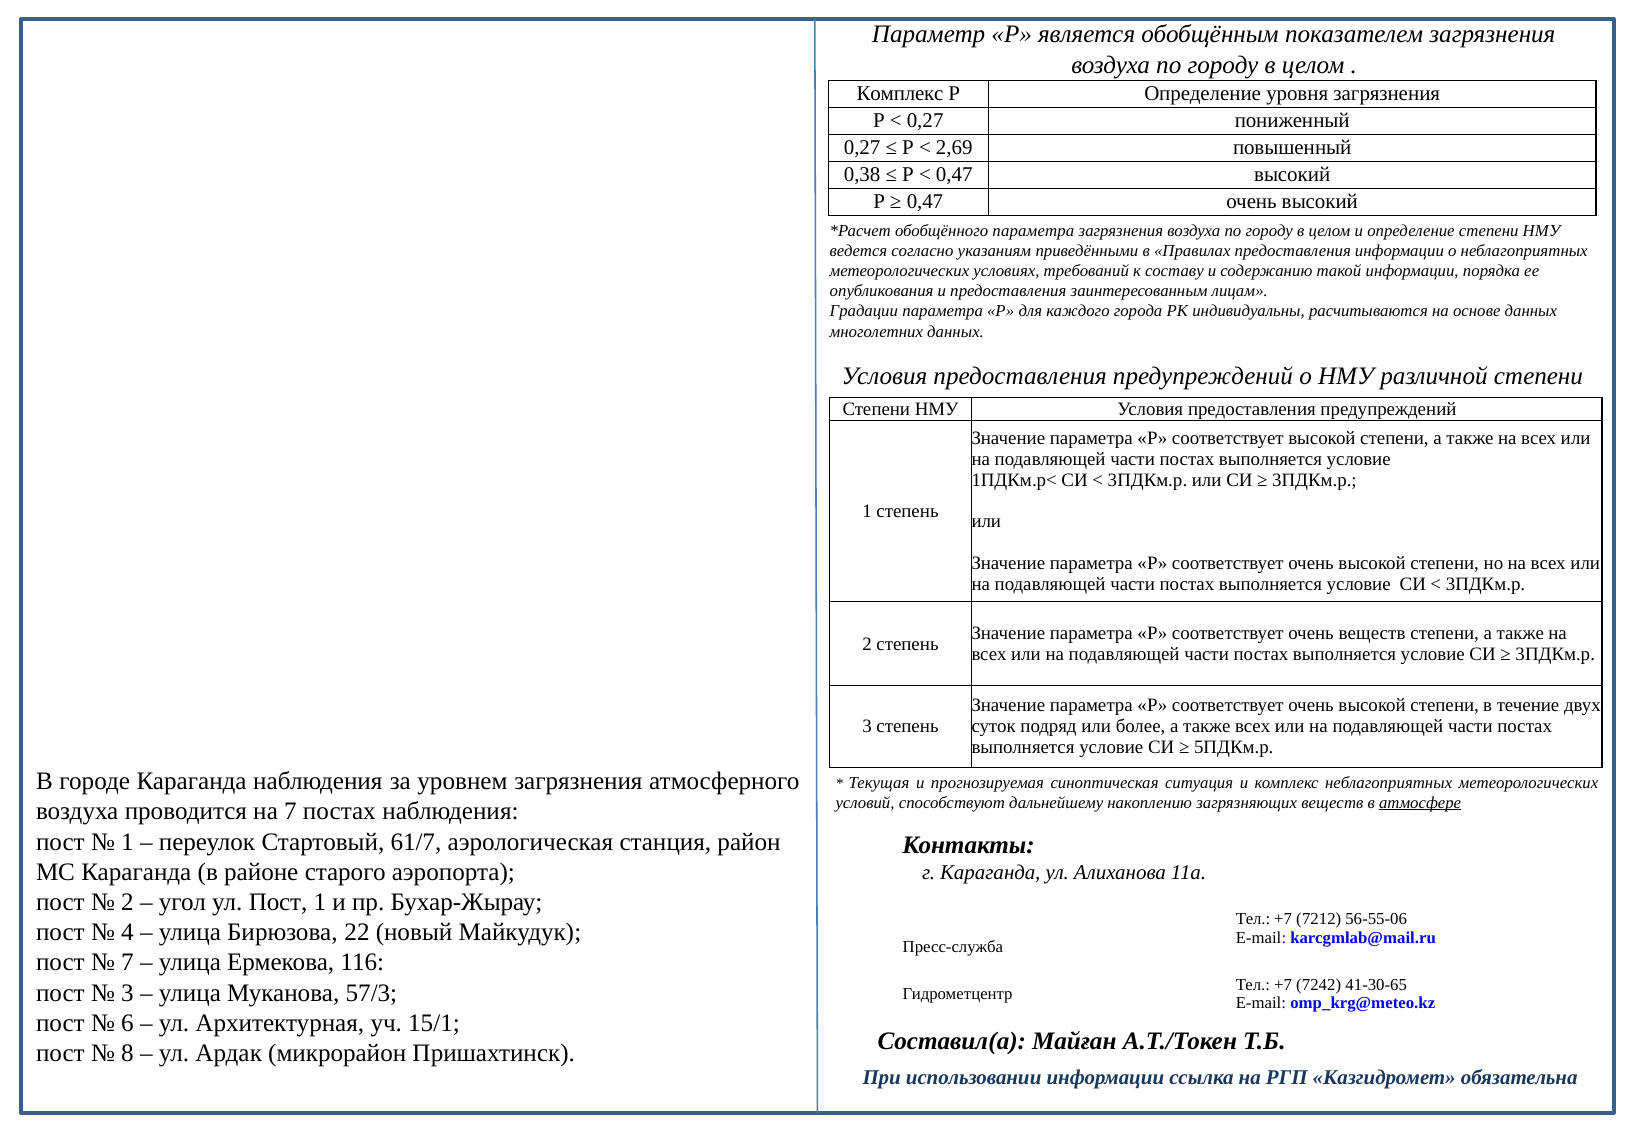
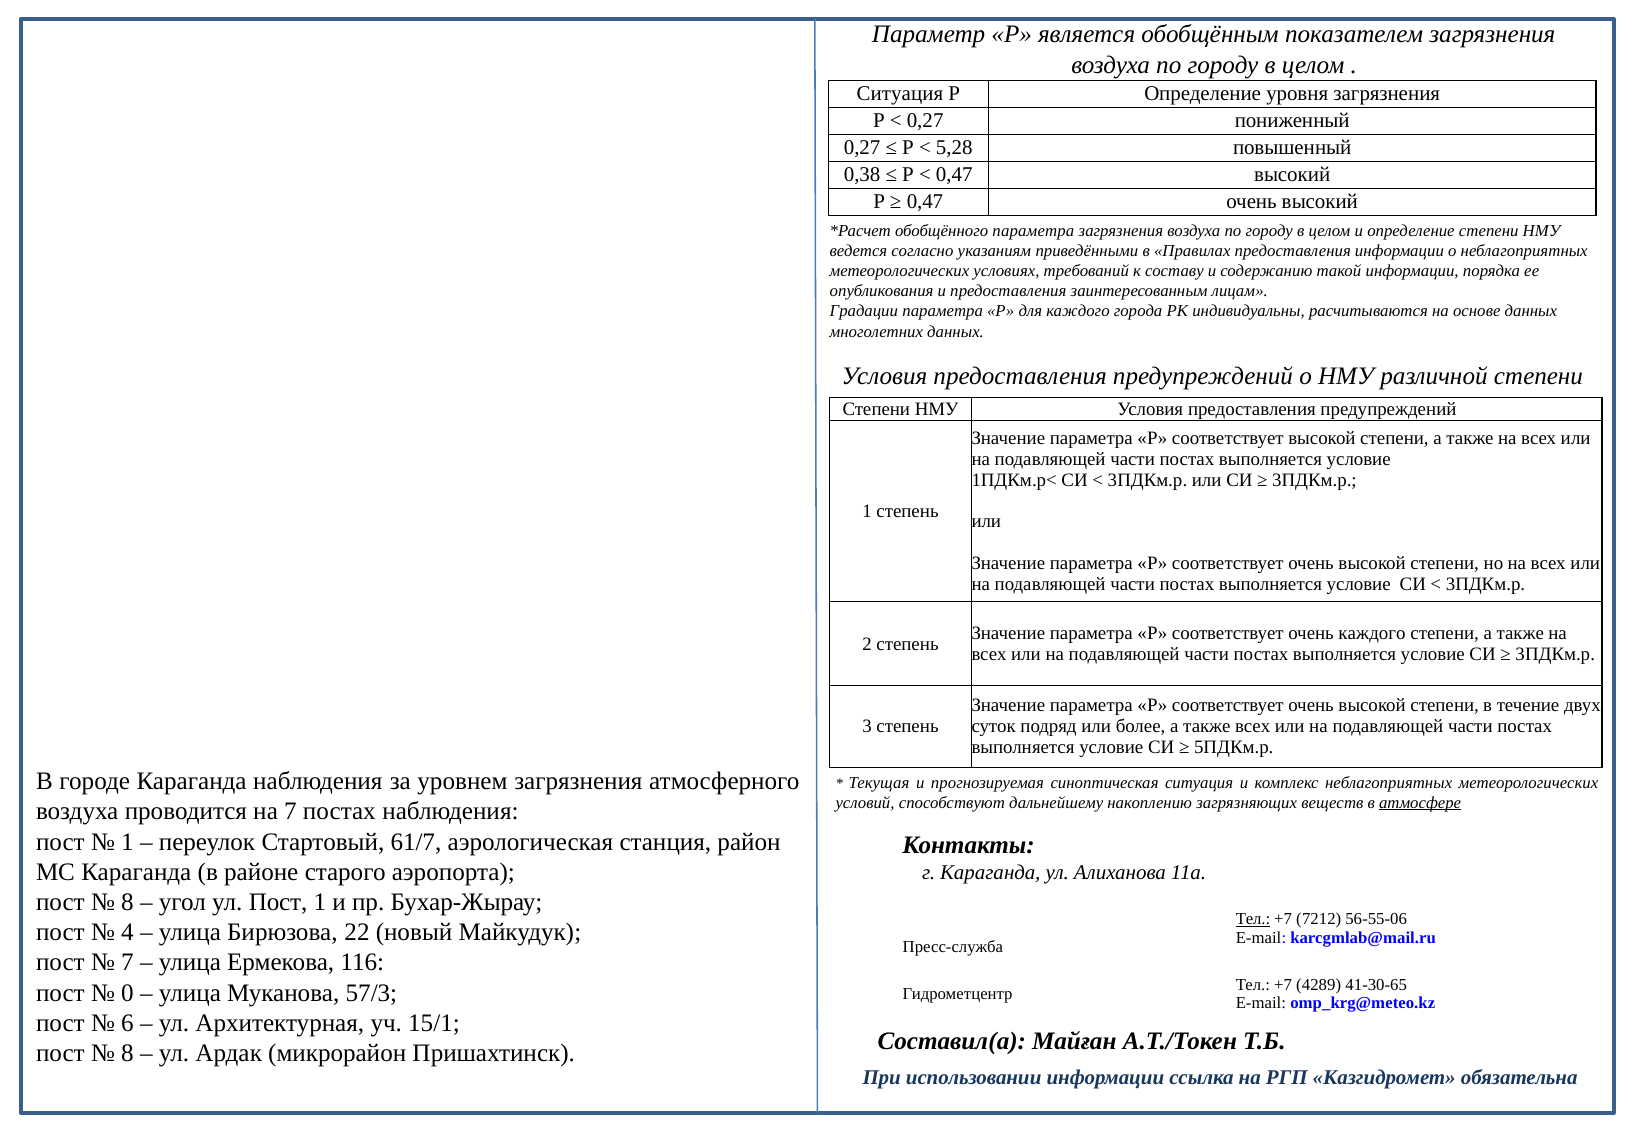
Комплекс: Комплекс -> Ситуация (900, 94)
2,69: 2,69 -> 5,28 (954, 148)
очень веществ: веществ -> каждого (1372, 633)
2: 2 -> 8 (127, 902)
Тел underline: none -> present (1253, 919)
7242: 7242 -> 4289 (1319, 984)
3: 3 -> 0 (127, 993)
